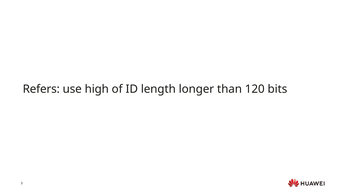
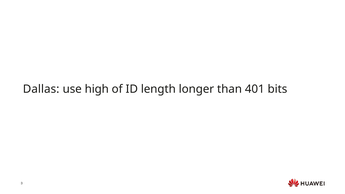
Refers: Refers -> Dallas (41, 89)
120: 120 -> 401 (255, 89)
